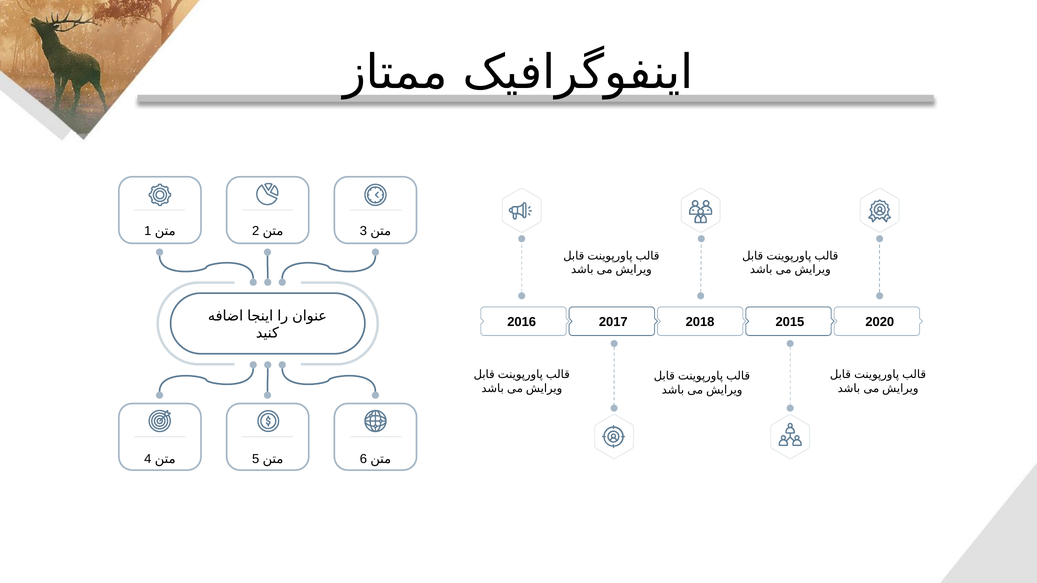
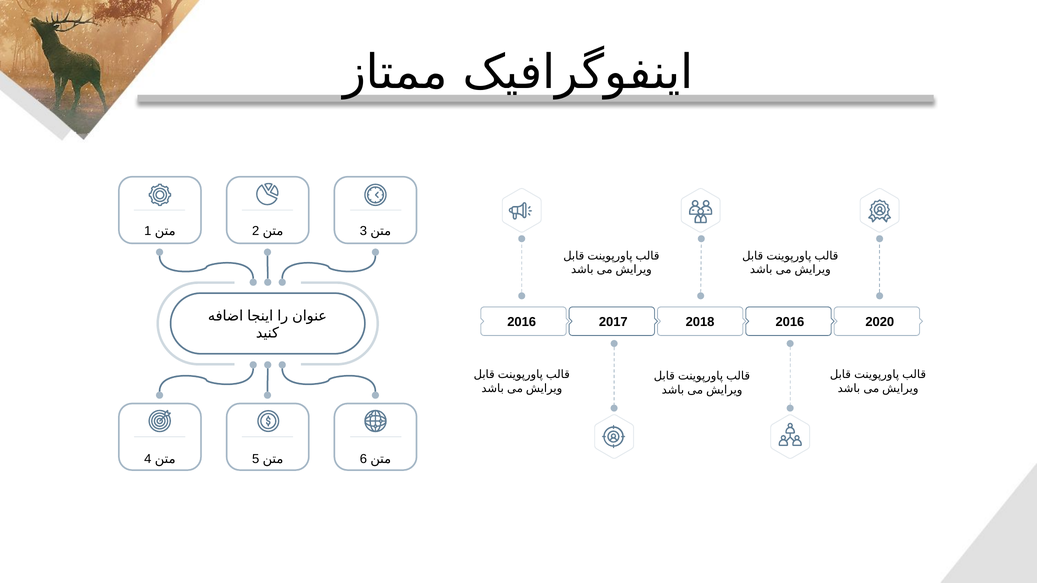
2018 2015: 2015 -> 2016 (790, 322)
